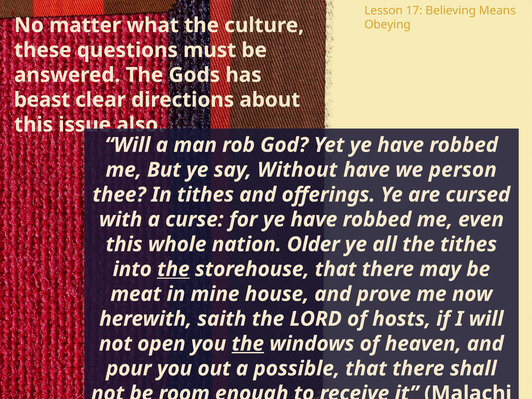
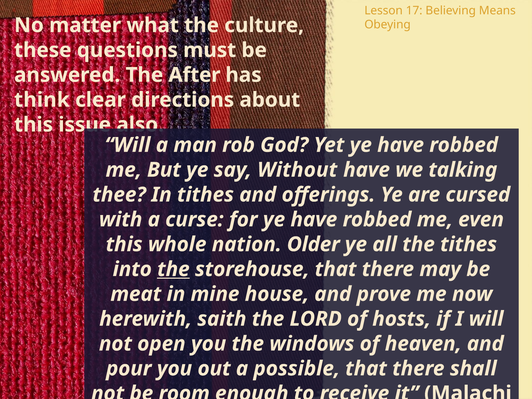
Gods: Gods -> After (194, 75)
beast: beast -> think (42, 100)
person: person -> talking (463, 170)
the underline: present -> none (248, 344)
